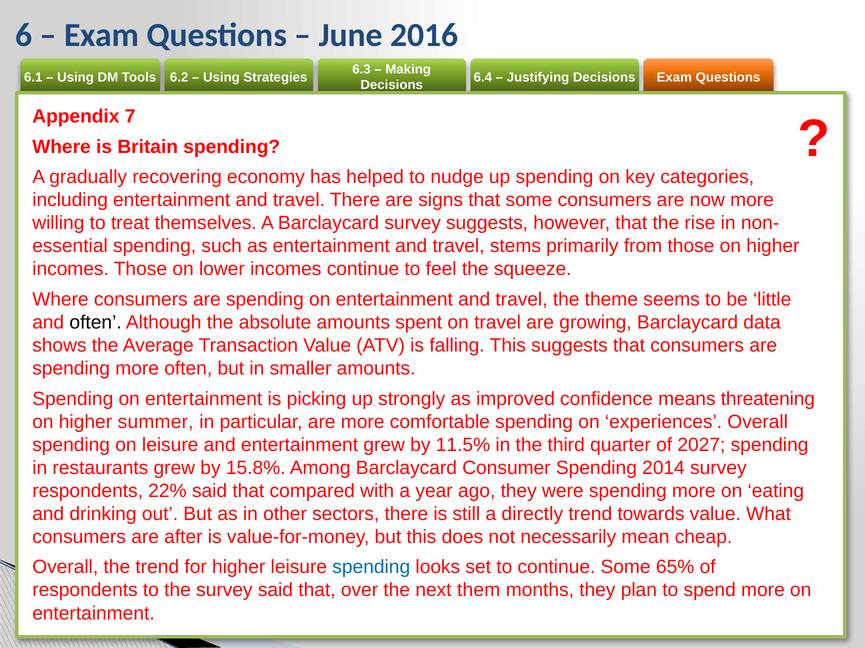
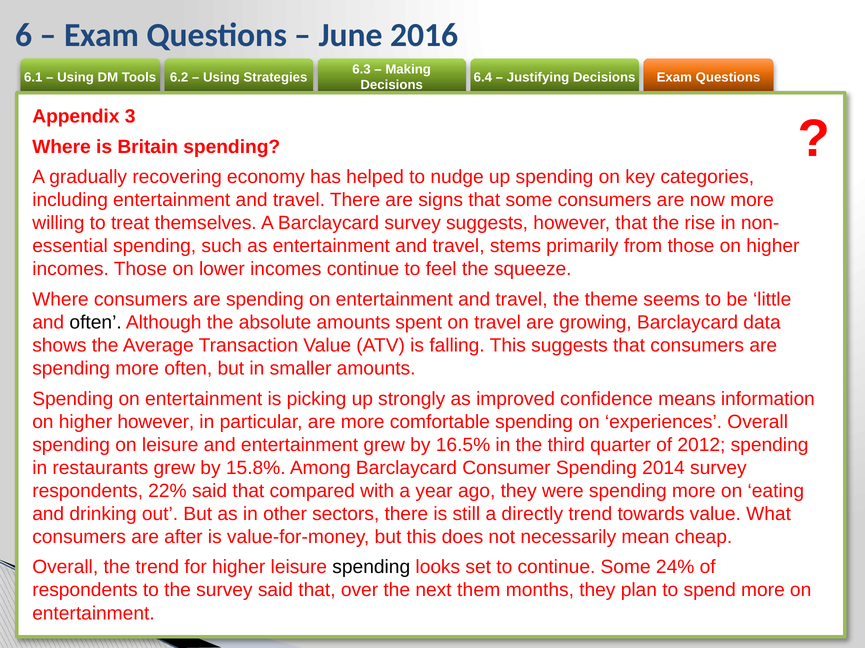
7: 7 -> 3 (130, 117)
threatening: threatening -> information (768, 399)
higher summer: summer -> however (156, 422)
11.5%: 11.5% -> 16.5% (463, 445)
2027: 2027 -> 2012 (701, 445)
spending colour: blue -> black (371, 568)
65%: 65% -> 24% (675, 568)
